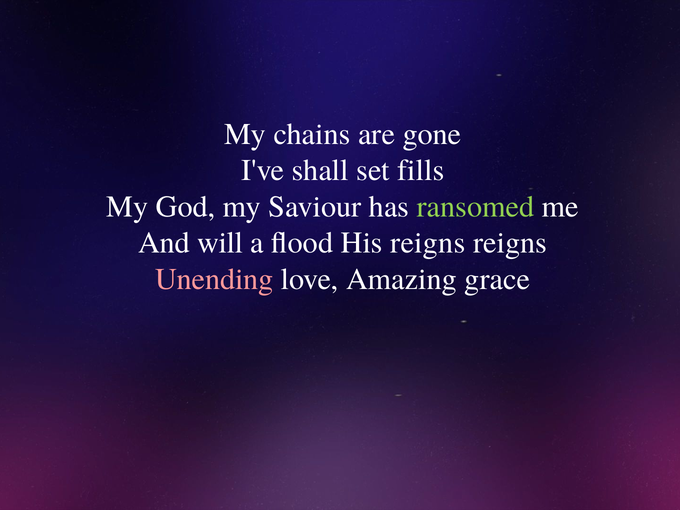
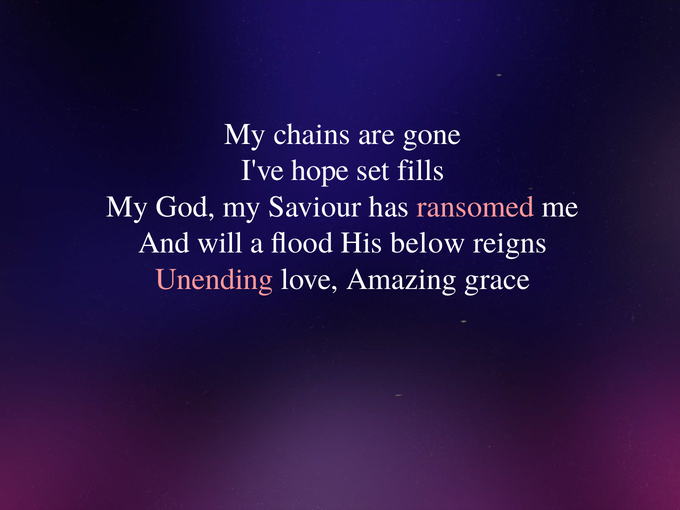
shall: shall -> hope (320, 170)
ransomed colour: light green -> pink (475, 207)
His reigns: reigns -> below (428, 243)
